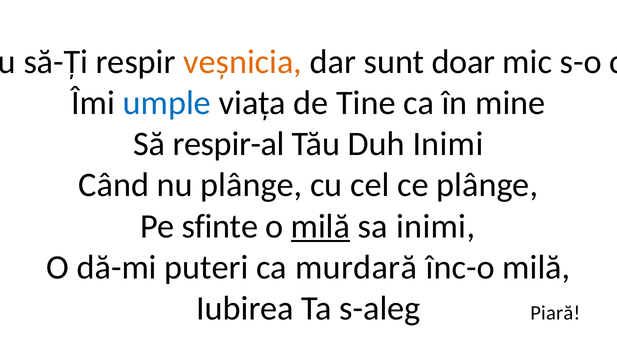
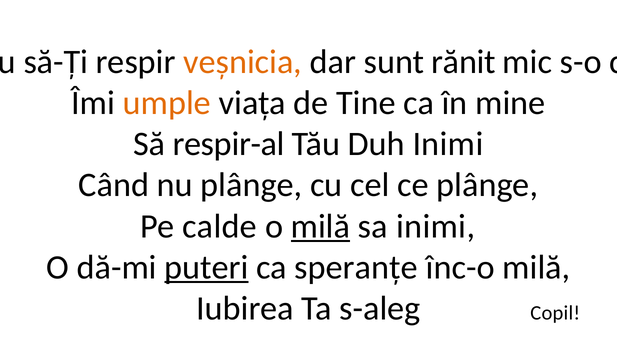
doar: doar -> rănit (464, 62)
umple colour: blue -> orange (167, 103)
sfinte: sfinte -> calde (220, 226)
puteri underline: none -> present (206, 267)
murdară: murdară -> speranțe (356, 267)
Piară: Piară -> Copil (555, 313)
